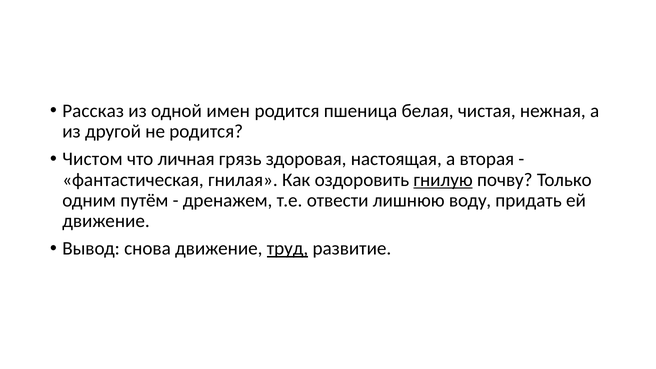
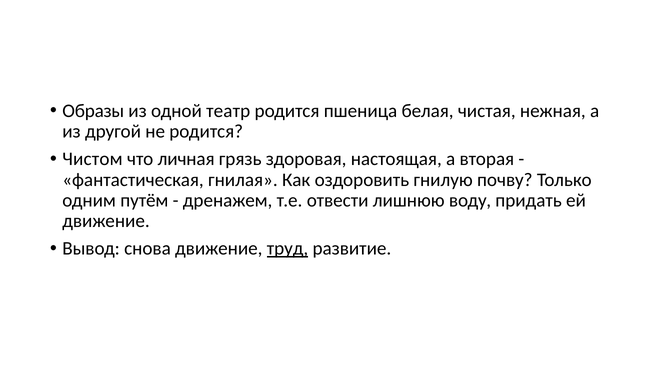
Рассказ: Рассказ -> Образы (93, 111)
имен: имен -> театр (228, 111)
гнилую underline: present -> none (443, 180)
